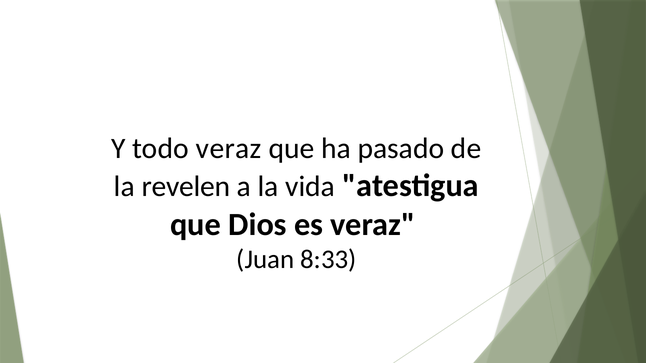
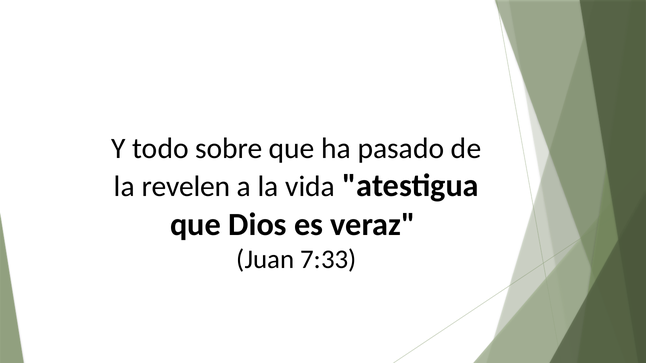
todo veraz: veraz -> sobre (229, 149)
8:33: 8:33 -> 7:33 (328, 260)
